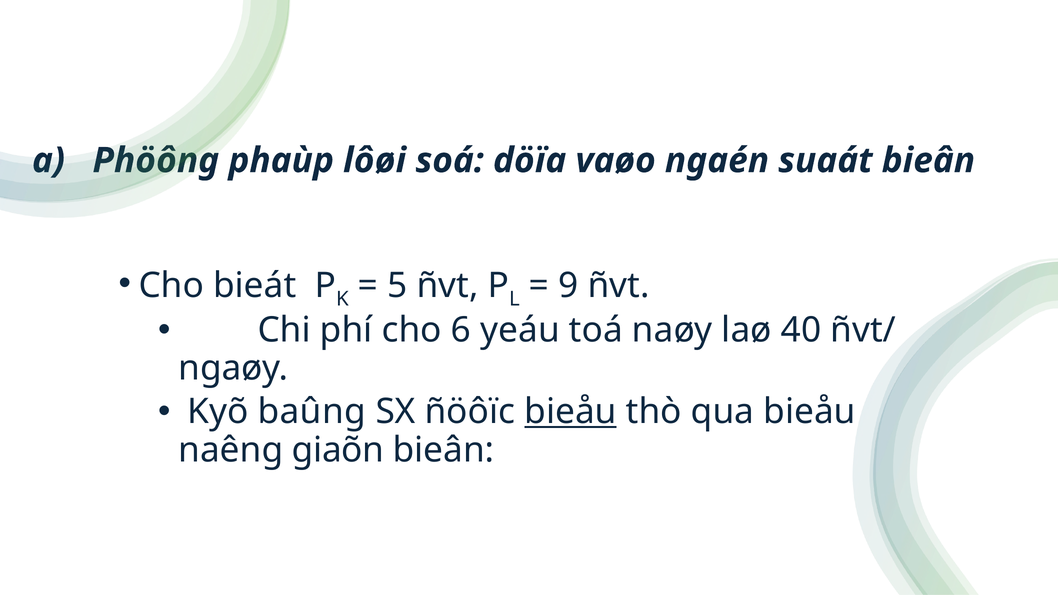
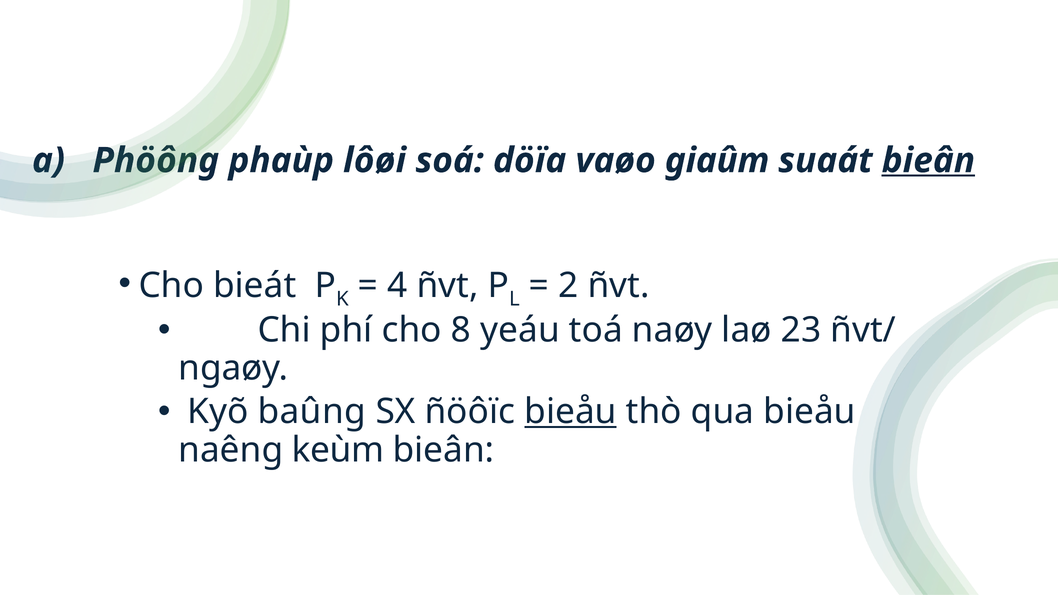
ngaén: ngaén -> giaûm (717, 161)
bieân underline: none -> present (928, 161)
5: 5 -> 4 (397, 286)
9: 9 -> 2 (568, 286)
6: 6 -> 8 (461, 330)
40: 40 -> 23 (801, 330)
giaõn: giaõn -> keùm (338, 450)
